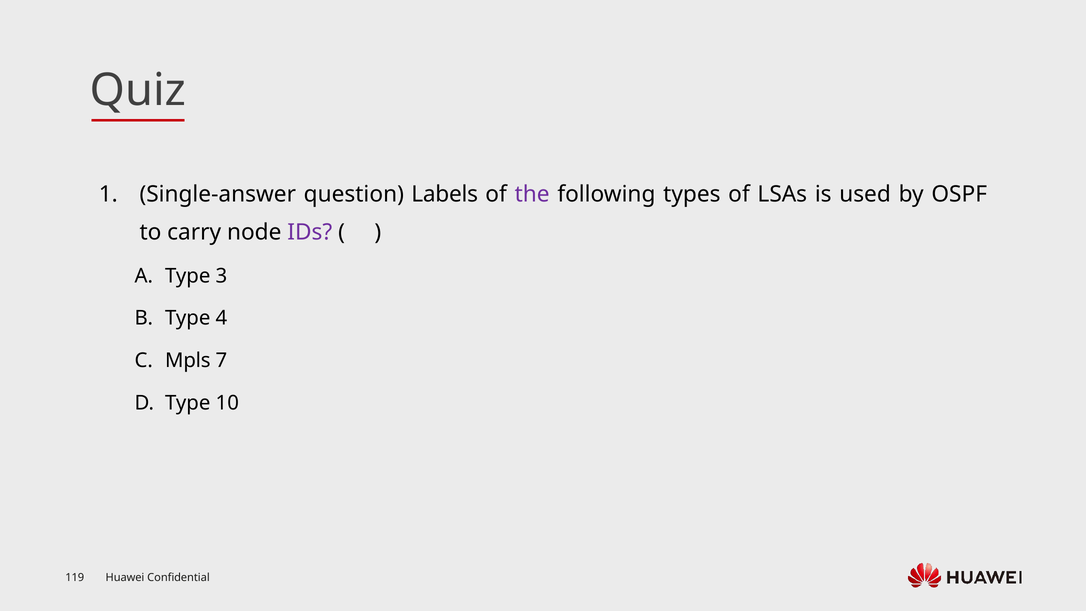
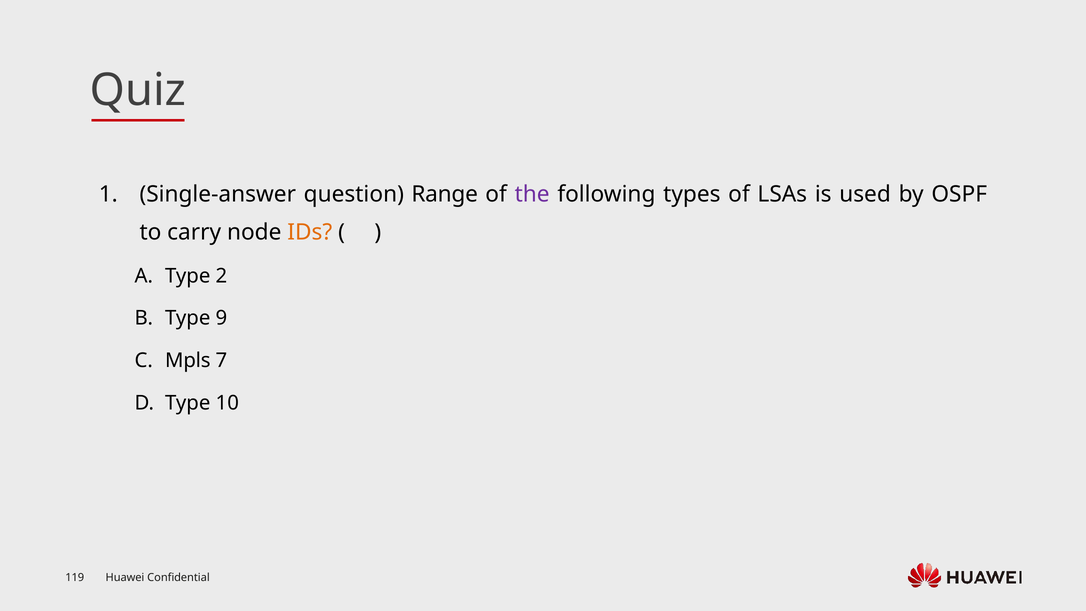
Labels: Labels -> Range (445, 194)
IDs colour: purple -> orange (310, 232)
3: 3 -> 2 (221, 276)
4: 4 -> 9 (221, 318)
